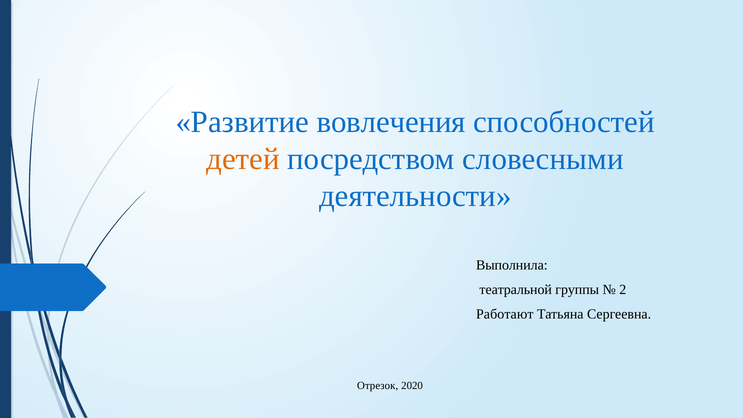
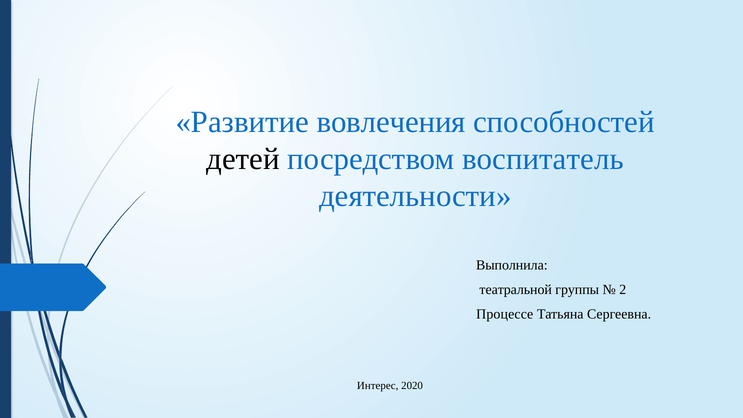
детей colour: orange -> black (243, 159)
словесными: словесными -> воспитатель (543, 159)
Работают: Работают -> Процессе (505, 314)
Отрезок: Отрезок -> Интерес (378, 386)
